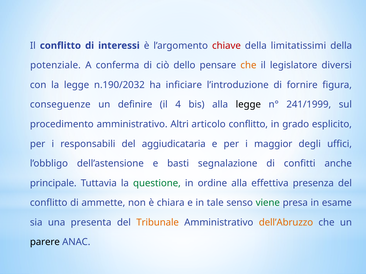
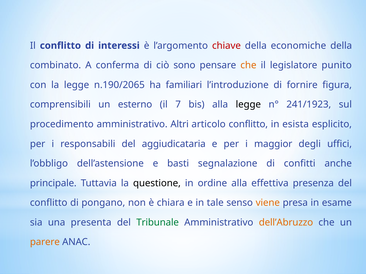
limitatissimi: limitatissimi -> economiche (298, 46)
potenziale: potenziale -> combinato (56, 65)
dello: dello -> sono (184, 65)
diversi: diversi -> punito (337, 65)
n.190/2032: n.190/2032 -> n.190/2065 (119, 85)
inficiare: inficiare -> familiari (184, 85)
conseguenze: conseguenze -> comprensibili (60, 105)
definire: definire -> esterno (135, 105)
4: 4 -> 7 (178, 105)
241/1999: 241/1999 -> 241/1923 (309, 105)
grado: grado -> esista (296, 124)
questione colour: green -> black (157, 183)
ammette: ammette -> pongano (103, 203)
viene colour: green -> orange (268, 203)
Tribunale colour: orange -> green (158, 223)
parere colour: black -> orange (45, 243)
